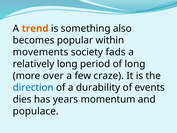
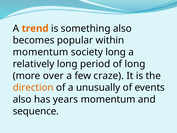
movements: movements -> momentum (41, 52)
society fads: fads -> long (116, 52)
direction colour: blue -> orange (33, 87)
durability: durability -> unusually (98, 87)
dies: dies -> also (22, 99)
populace: populace -> sequence (36, 111)
